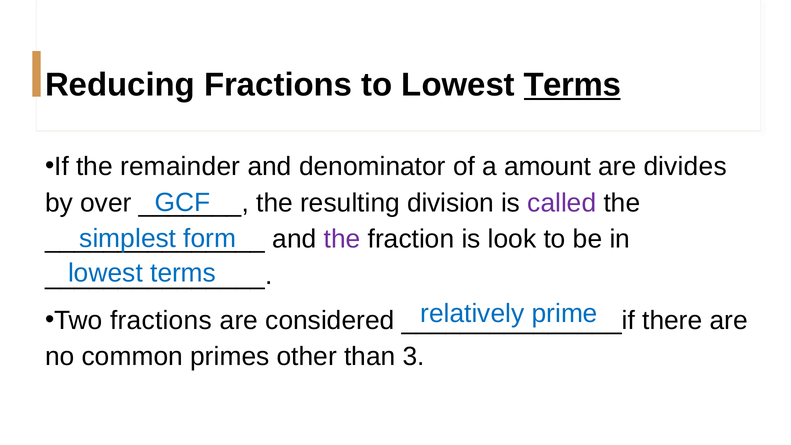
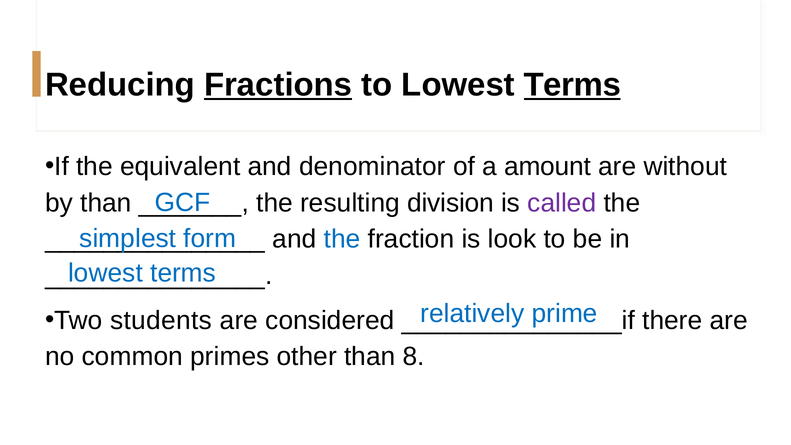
Fractions underline: none -> present (278, 85)
remainder: remainder -> equivalent (180, 166)
divides: divides -> without (685, 166)
by over: over -> than (106, 203)
the colour: purple -> blue (342, 239)
Two fractions: fractions -> students (161, 320)
3: 3 -> 8 (414, 357)
